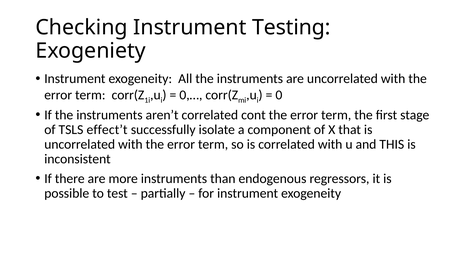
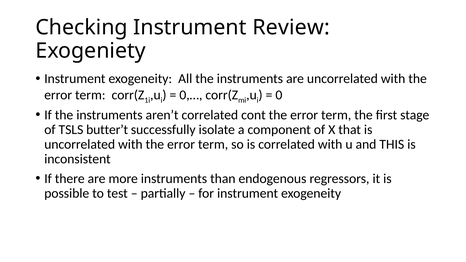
Testing: Testing -> Review (291, 28)
effect’t: effect’t -> butter’t (107, 130)
